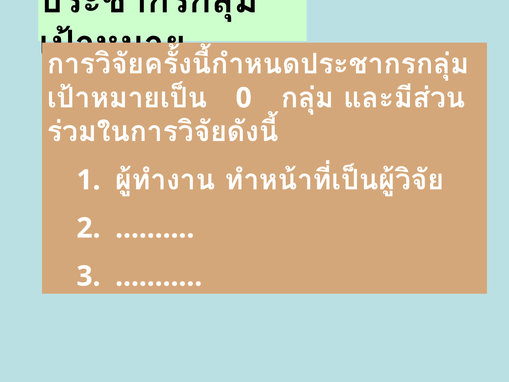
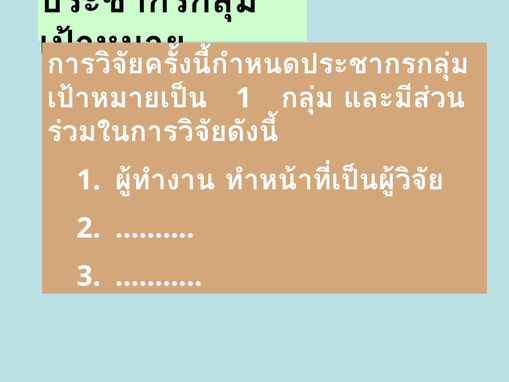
0: 0 -> 1 (244, 98)
